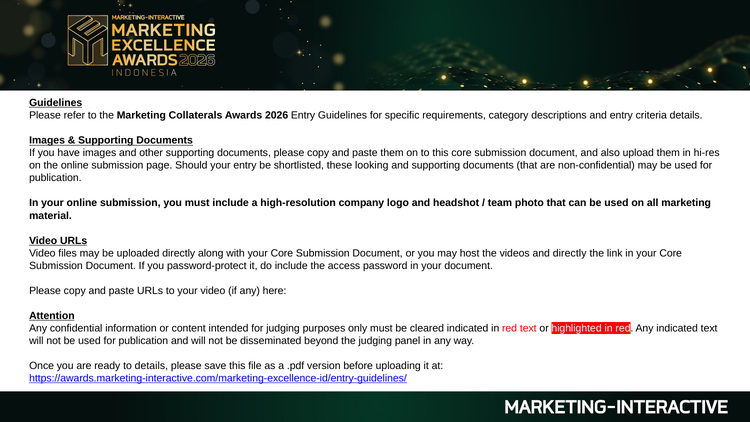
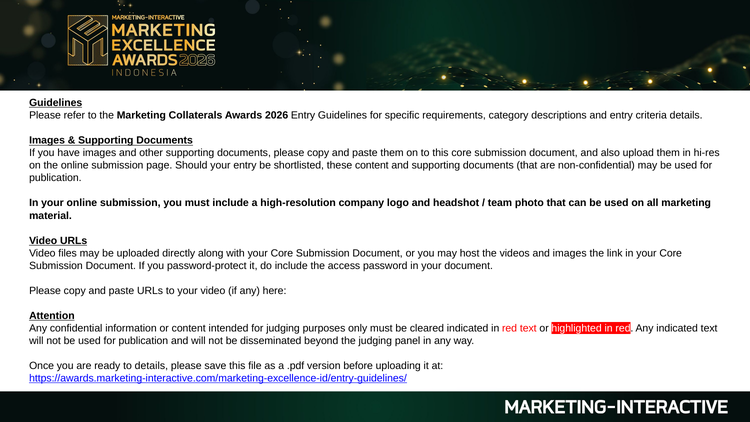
these looking: looking -> content (372, 165)
and directly: directly -> images (570, 253)
